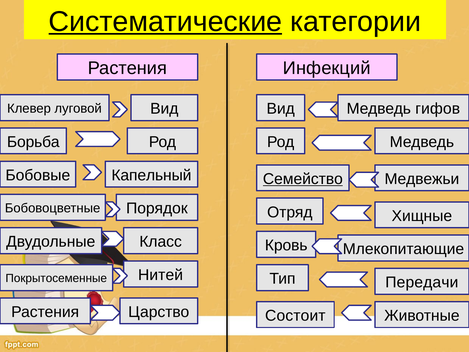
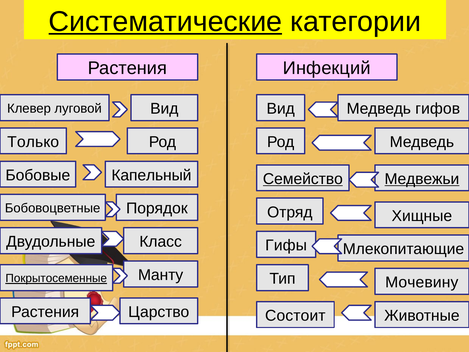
Борьба: Борьба -> Только (33, 142)
Медвежьи underline: none -> present (422, 179)
Кровь: Кровь -> Гифы (286, 245)
Нитей: Нитей -> Манту (161, 275)
Покрытосеменные underline: none -> present (56, 278)
Передачи: Передачи -> Мочевину (422, 282)
